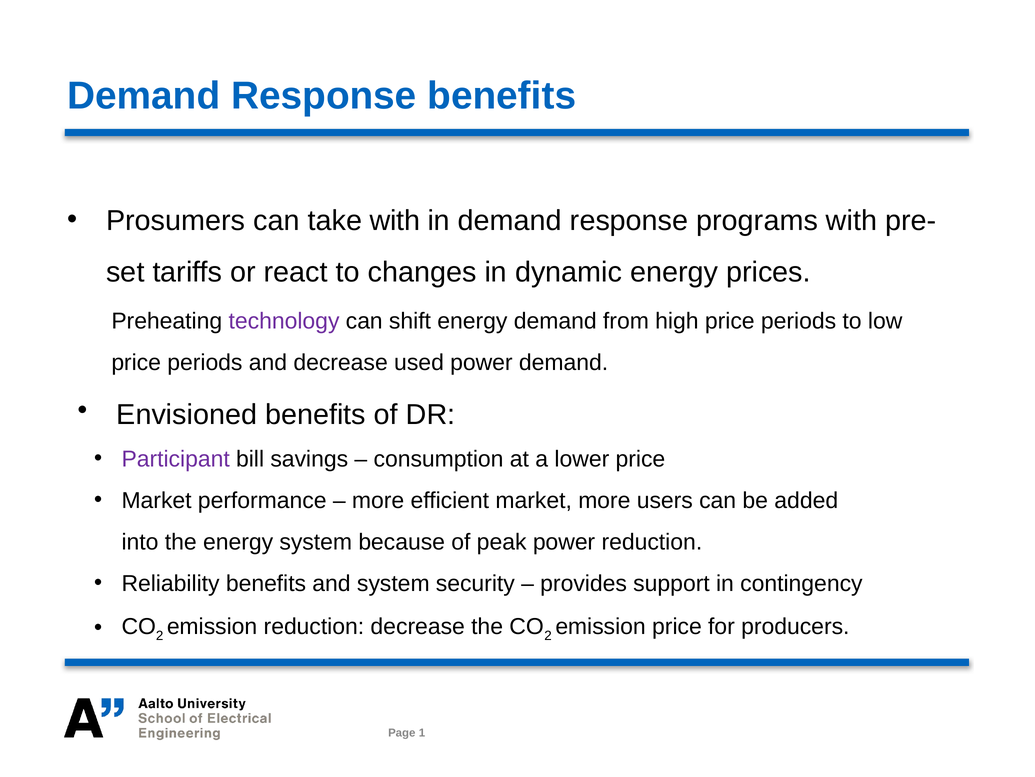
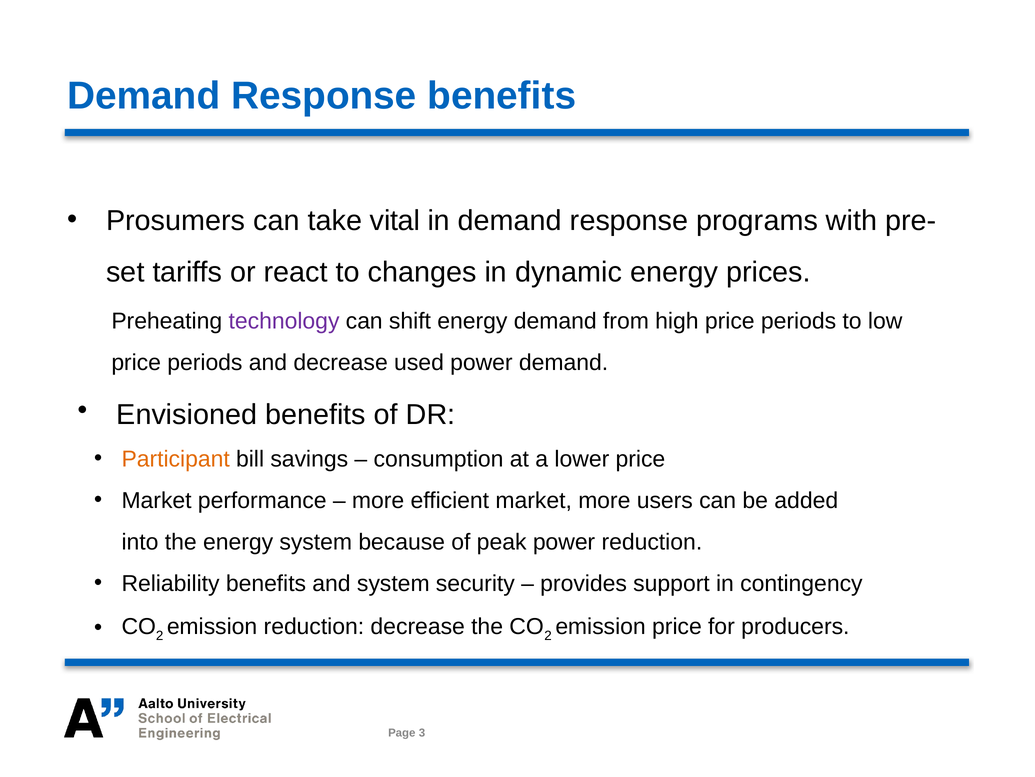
take with: with -> vital (395, 220)
Participant colour: purple -> orange (176, 459)
1: 1 -> 3 (422, 732)
